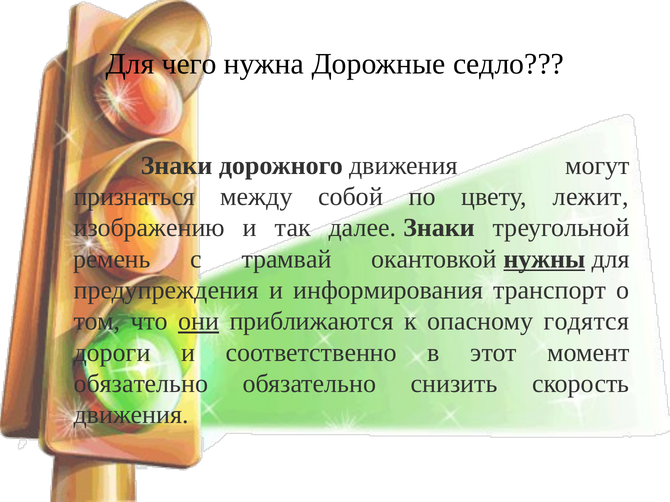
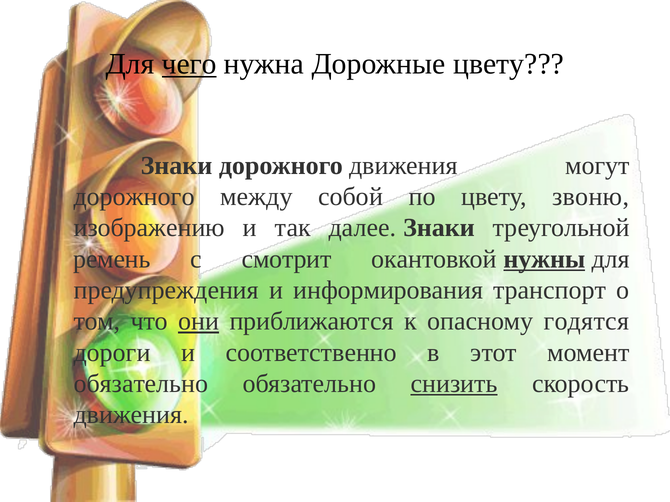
чего underline: none -> present (189, 64)
Дорожные седло: седло -> цвету (508, 64)
признаться: признаться -> дорожного (134, 197)
лежит: лежит -> звоню (591, 197)
трамвай: трамвай -> смотрит (287, 259)
снизить underline: none -> present (454, 384)
